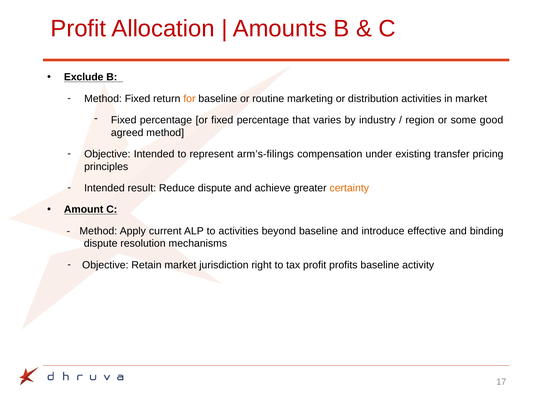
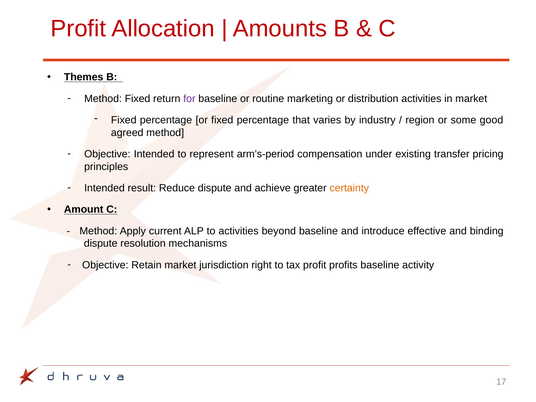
Exclude: Exclude -> Themes (84, 77)
for colour: orange -> purple (189, 99)
arm’s-filings: arm’s-filings -> arm’s-period (266, 154)
